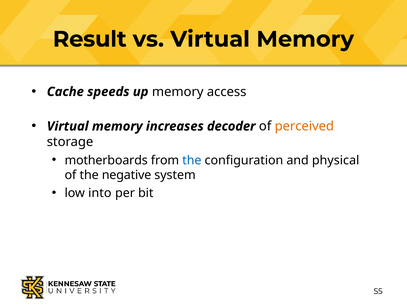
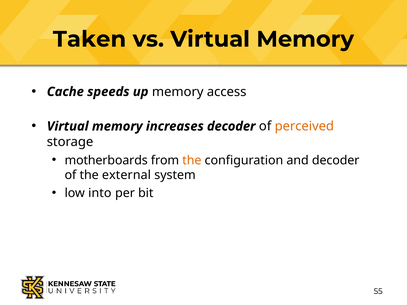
Result: Result -> Taken (90, 39)
the colour: blue -> orange (192, 160)
and physical: physical -> decoder (336, 160)
negative: negative -> external (126, 175)
